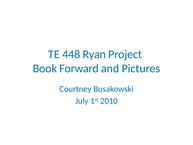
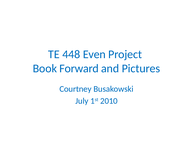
Ryan: Ryan -> Even (94, 54)
